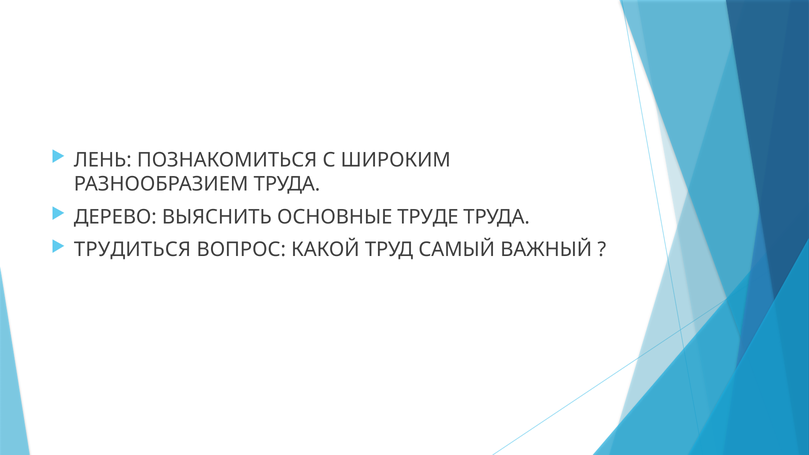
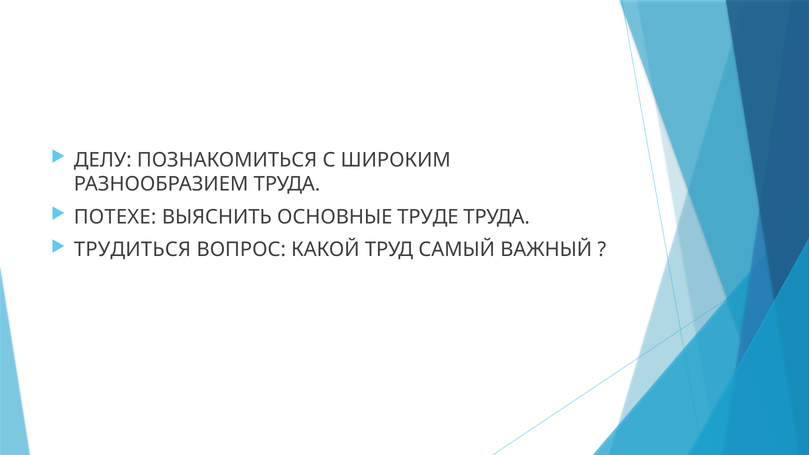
ЛЕНЬ: ЛЕНЬ -> ДЕЛУ (103, 160)
ДЕРЕВО: ДЕРЕВО -> ПОТЕХЕ (115, 217)
